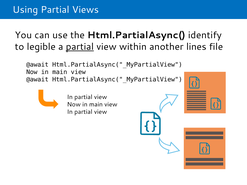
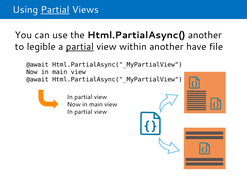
Partial underline: none -> present (55, 10)
Html.PartialAsync( identify: identify -> another (205, 35)
lines: lines -> have (196, 47)
